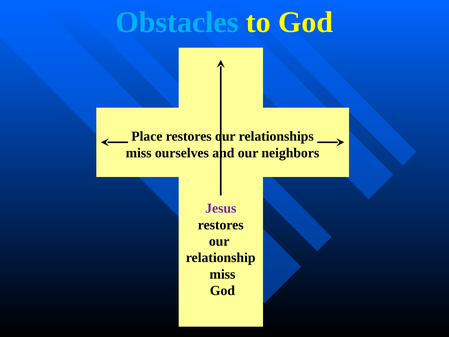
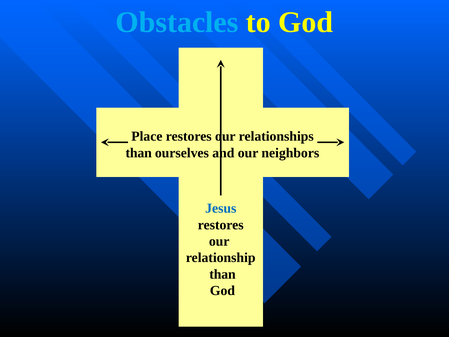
miss: miss -> than (139, 153)
Jesus colour: purple -> blue (221, 208)
miss: miss -> than (223, 274)
